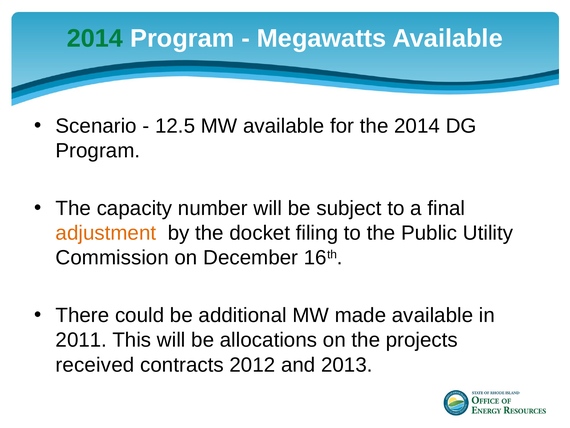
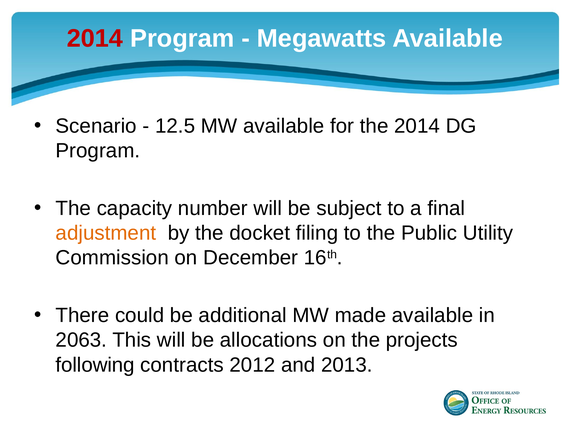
2014 colour: green -> red (95, 38)
2011: 2011 -> 2063 (81, 340)
received: received -> following (95, 364)
